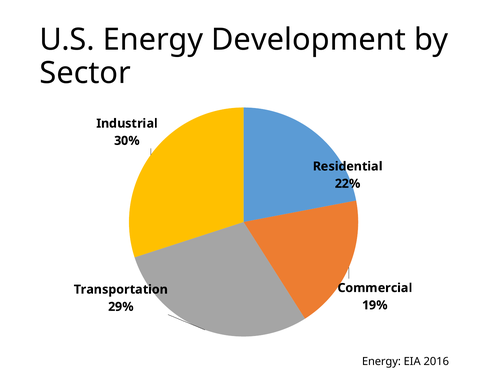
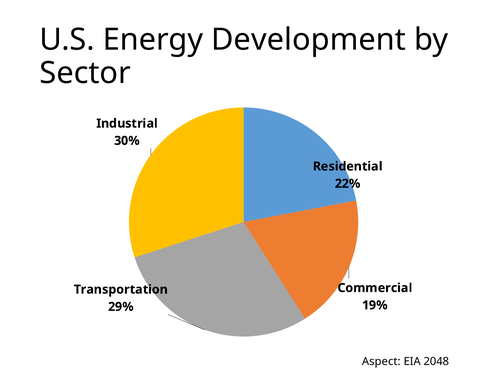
Energy: Energy -> Aspect (381, 362)
2016: 2016 -> 2048 (436, 362)
